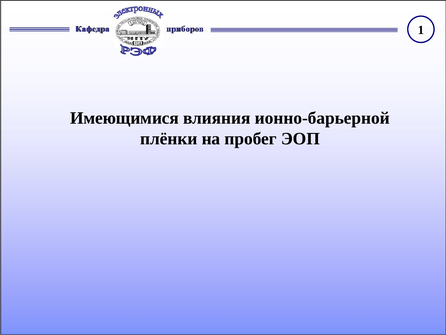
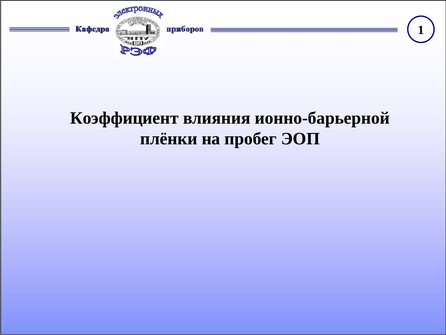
Имеющимися: Имеющимися -> Коэффициент (124, 118)
